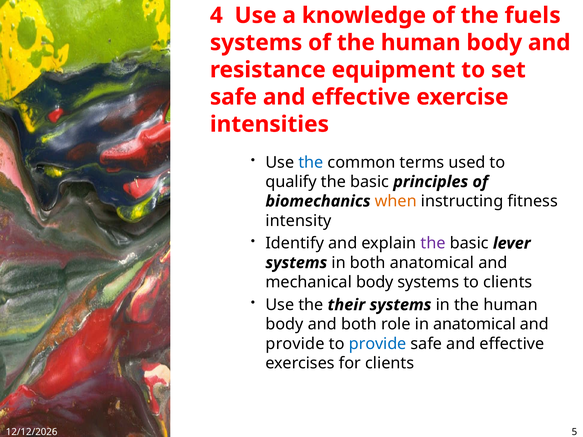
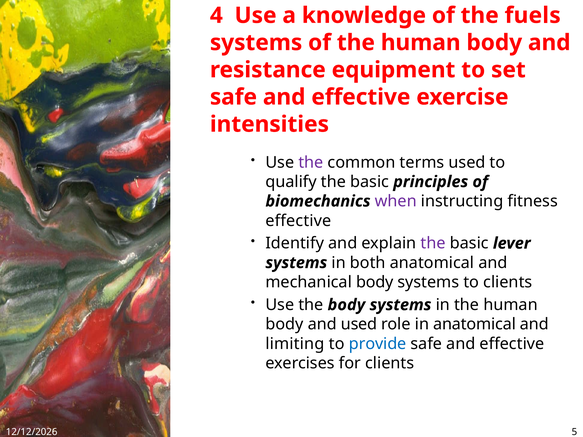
the colour: blue -> purple (311, 162)
when colour: orange -> purple (396, 201)
intensity: intensity -> effective (298, 221)
the their: their -> body (346, 305)
and both: both -> used (359, 324)
provide: provide -> limiting (295, 344)
